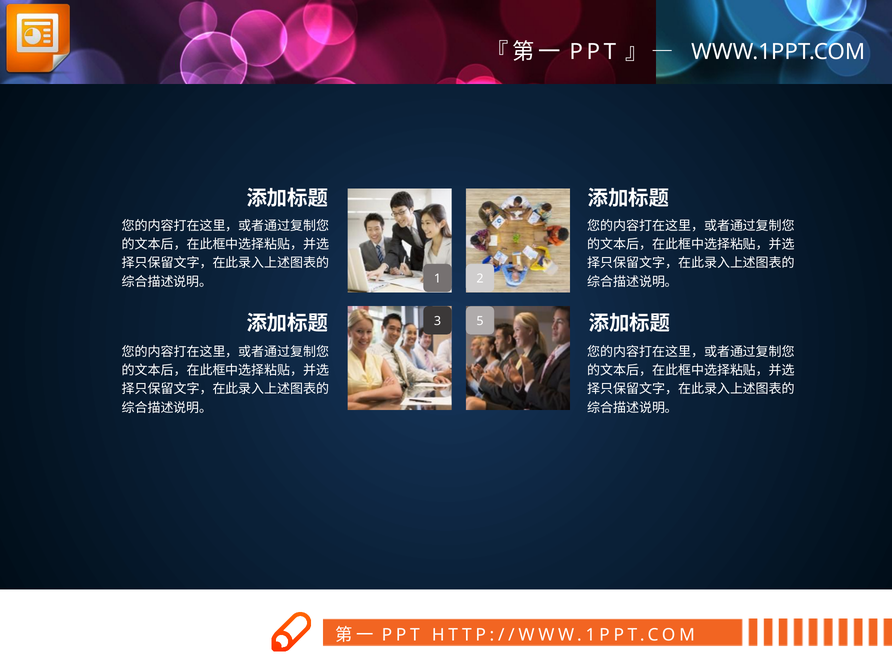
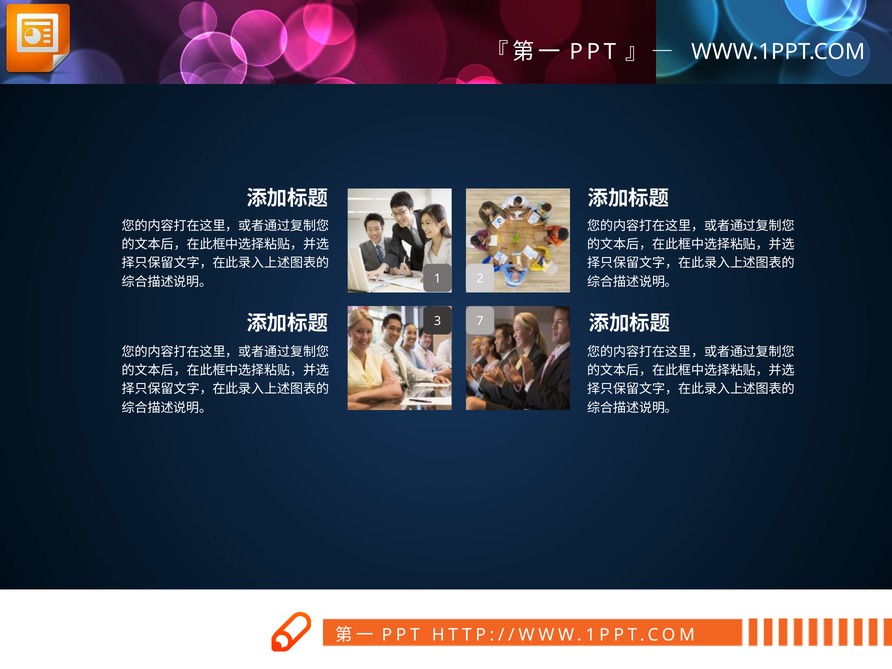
5: 5 -> 7 (480, 321)
